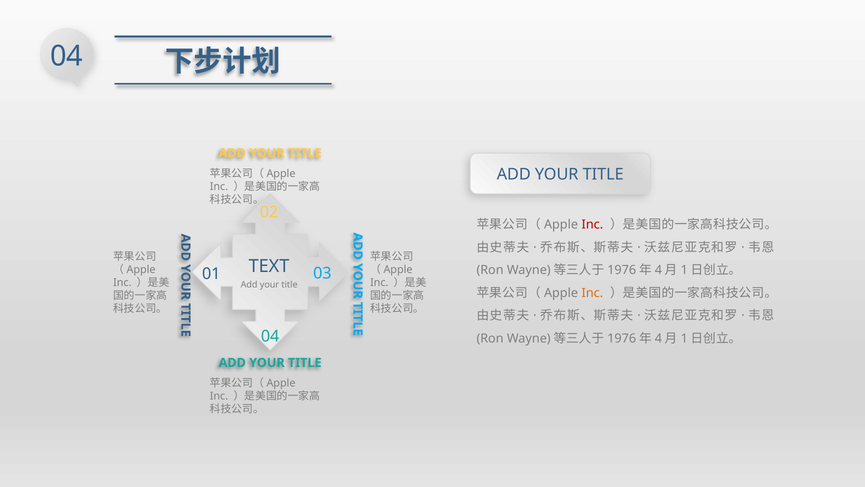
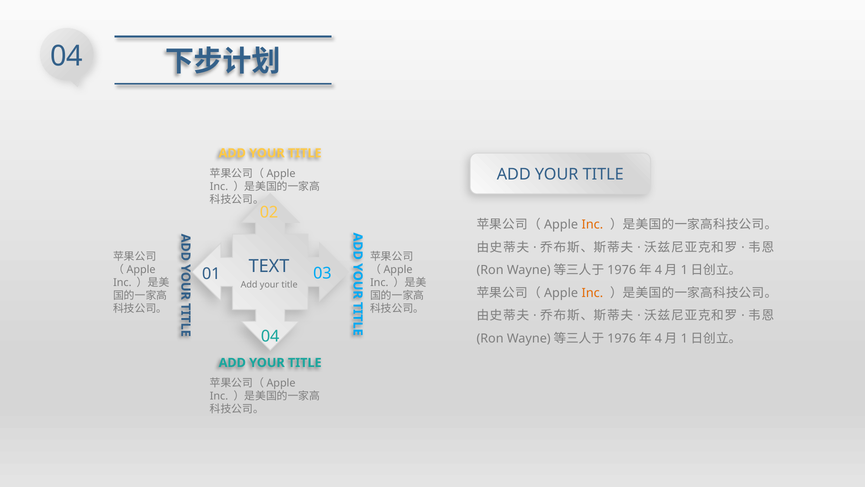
Inc colour: red -> orange (592, 225)
